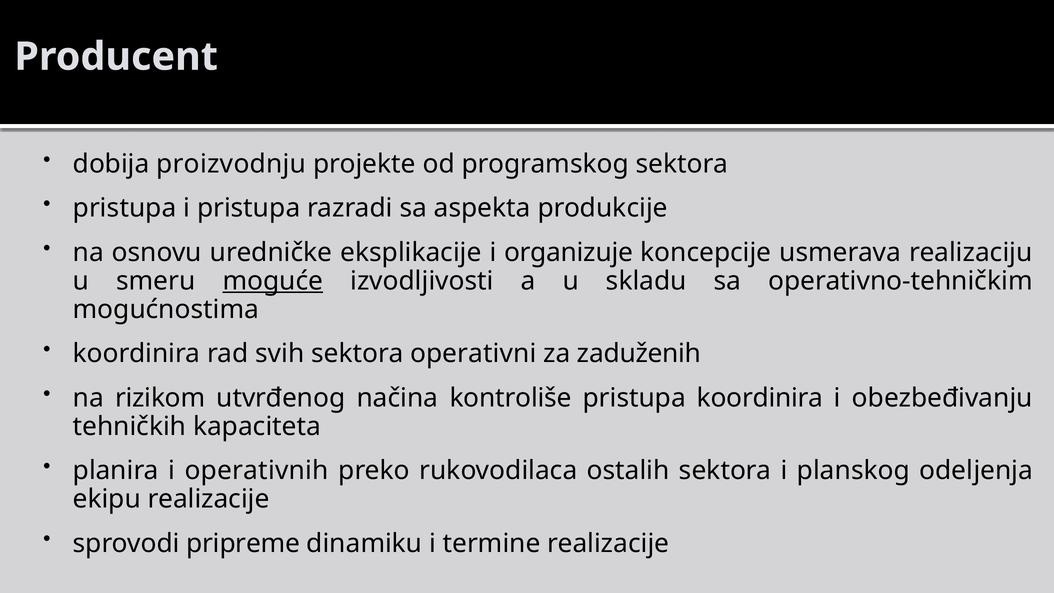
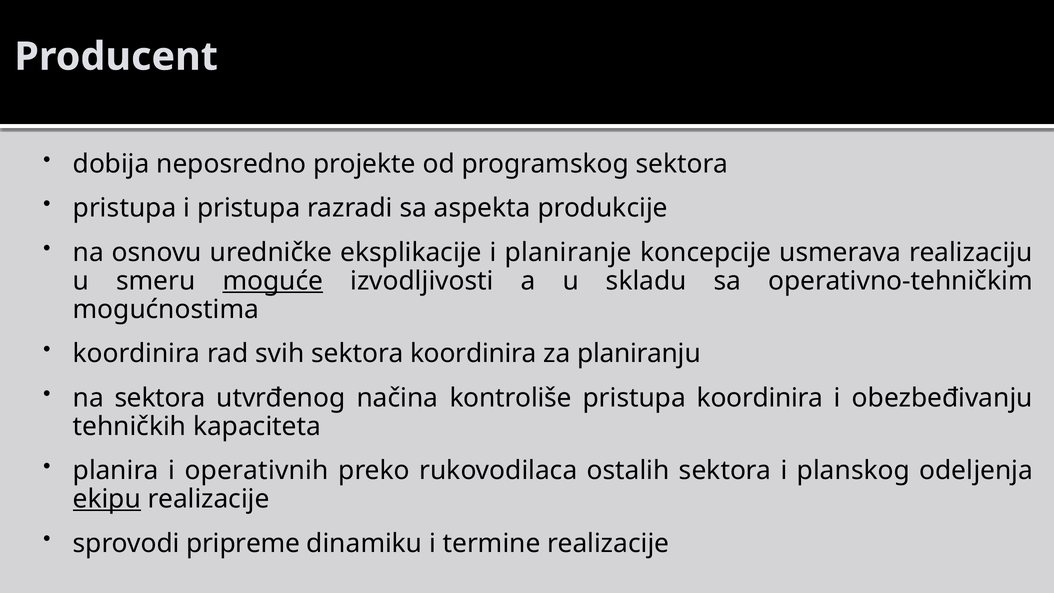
proizvodnju: proizvodnju -> neposredno (231, 164)
organizuje: organizuje -> planiranje (568, 252)
sektora operativni: operativni -> koordinira (473, 354)
zaduženih: zaduženih -> planiranju (639, 354)
na rizikom: rizikom -> sektora (160, 398)
ekipu underline: none -> present (107, 499)
